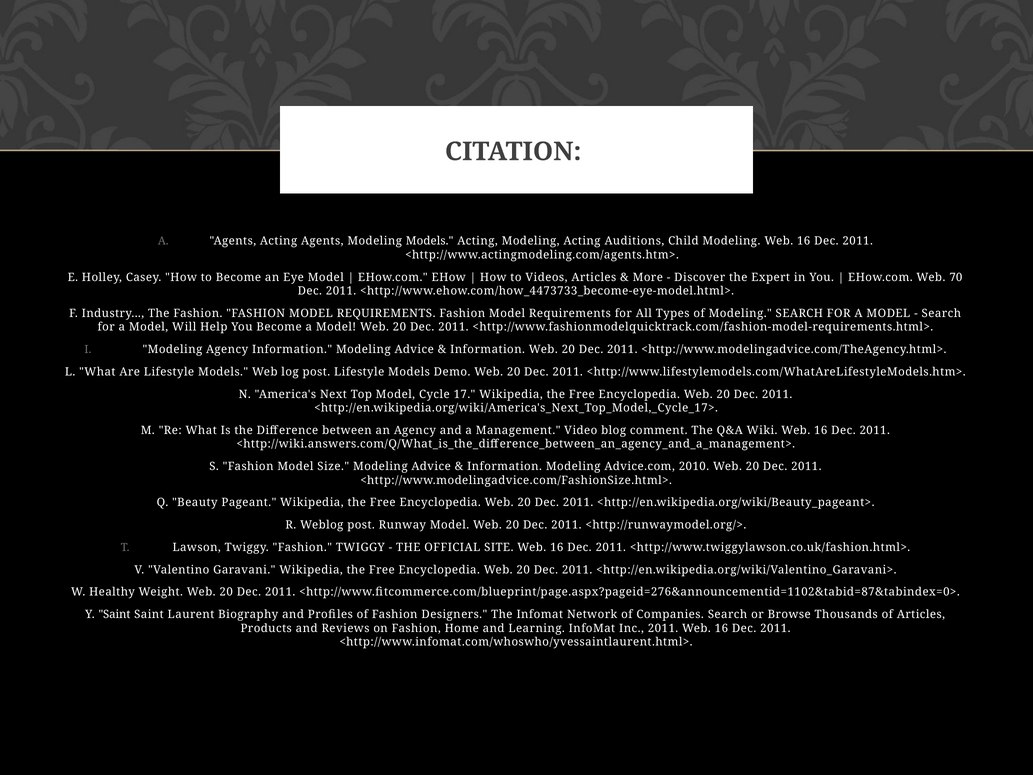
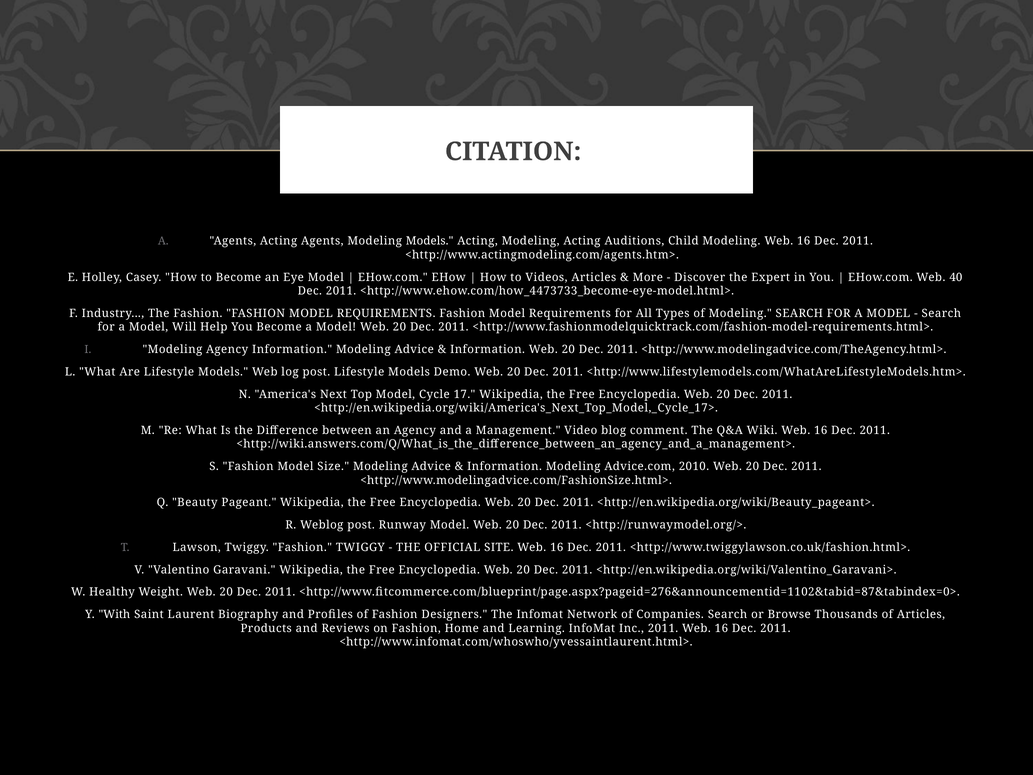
70: 70 -> 40 (956, 277)
Y Saint: Saint -> With (114, 614)
